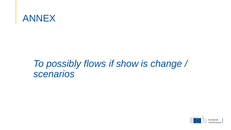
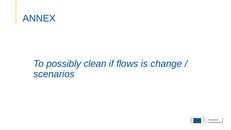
flows: flows -> clean (95, 64)
show: show -> flows (127, 64)
